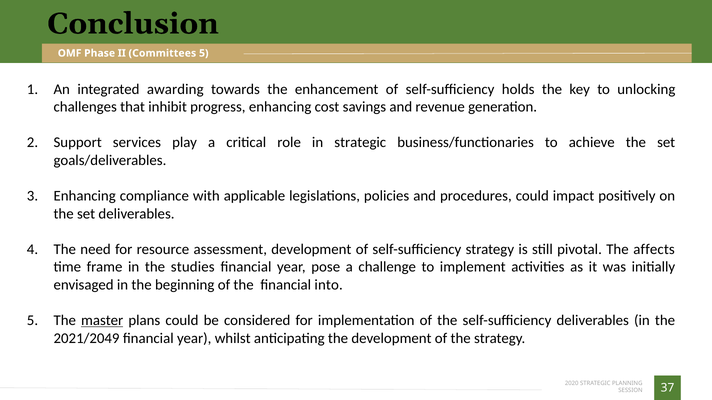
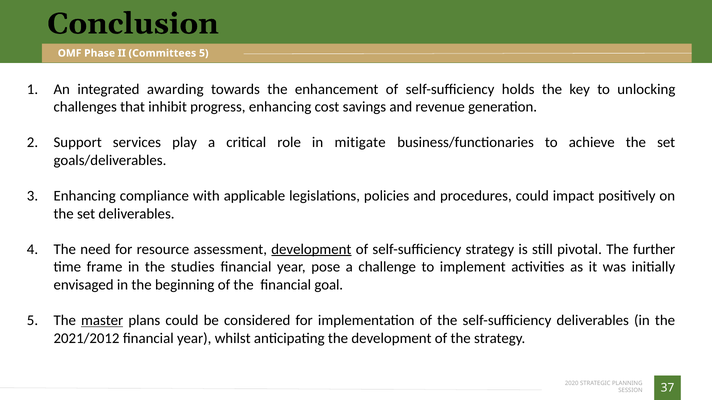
in strategic: strategic -> mitigate (360, 143)
development underline: none -> present (311, 250)
affects: affects -> further (654, 250)
into: into -> goal (329, 285)
2021/2049: 2021/2049 -> 2021/2012 (87, 339)
